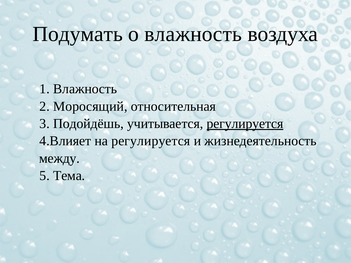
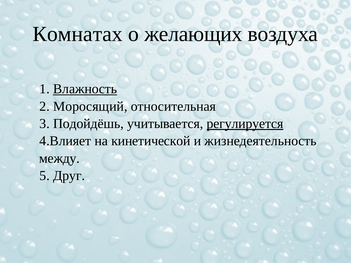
Подумать: Подумать -> Комнатах (78, 34)
о влажность: влажность -> желающих (193, 34)
Влажность underline: none -> present (85, 89)
на регулируется: регулируется -> кинетической (151, 141)
Тема: Тема -> Друг (69, 176)
